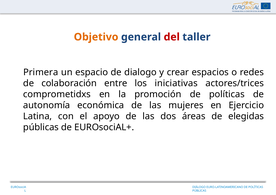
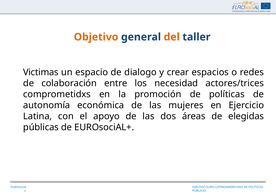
del colour: red -> orange (172, 37)
Primera: Primera -> Victimas (41, 72)
iniciativas: iniciativas -> necesidad (176, 83)
